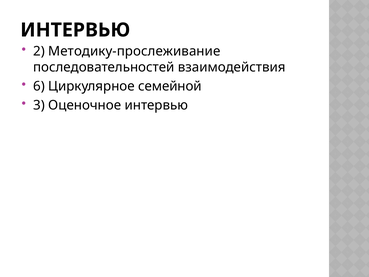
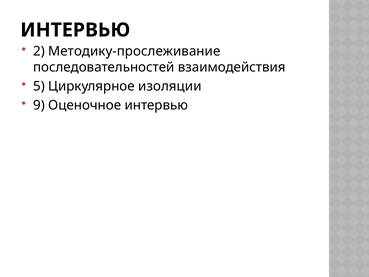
6: 6 -> 5 (39, 86)
семейной: семейной -> изоляции (170, 86)
3: 3 -> 9 (39, 105)
